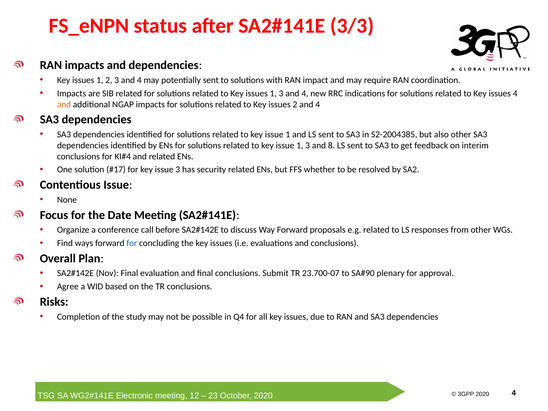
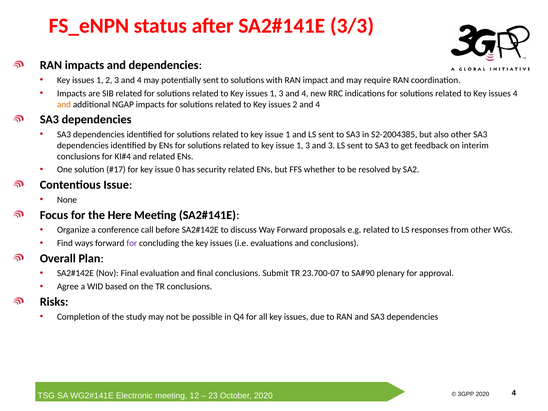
and 8: 8 -> 3 (331, 145)
issue 3: 3 -> 0 (178, 170)
Date: Date -> Here (120, 215)
for colour: blue -> purple (132, 243)
